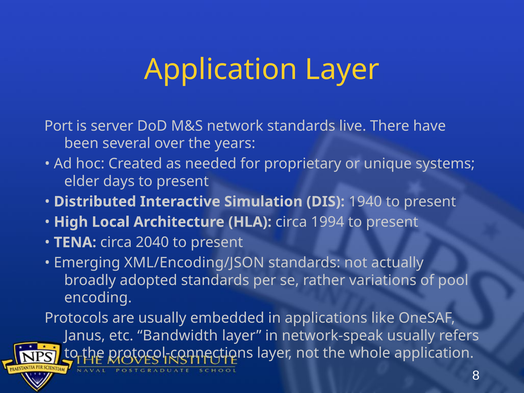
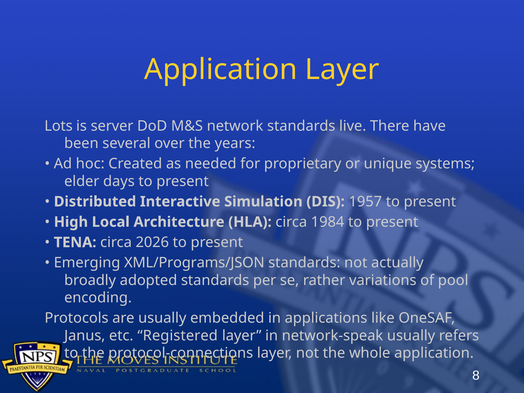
Port: Port -> Lots (59, 126)
1940: 1940 -> 1957 (365, 202)
1994: 1994 -> 1984 (328, 222)
2040: 2040 -> 2026 (152, 242)
XML/Encoding/JSON: XML/Encoding/JSON -> XML/Programs/JSON (194, 263)
Bandwidth: Bandwidth -> Registered (178, 336)
